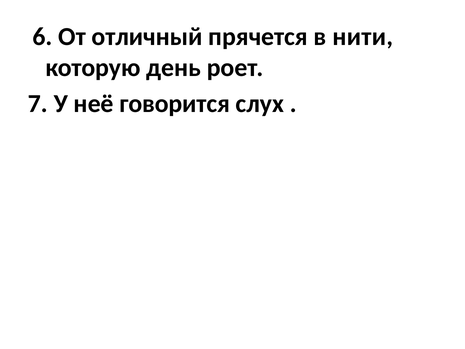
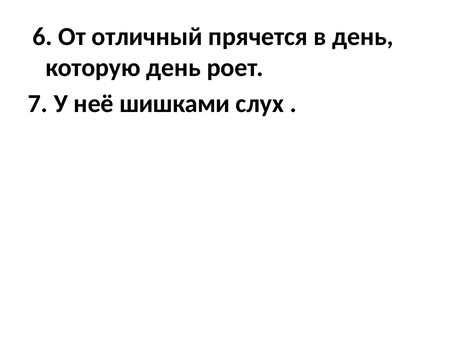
в нити: нити -> день (363, 37)
говорится: говорится -> шишками (175, 104)
